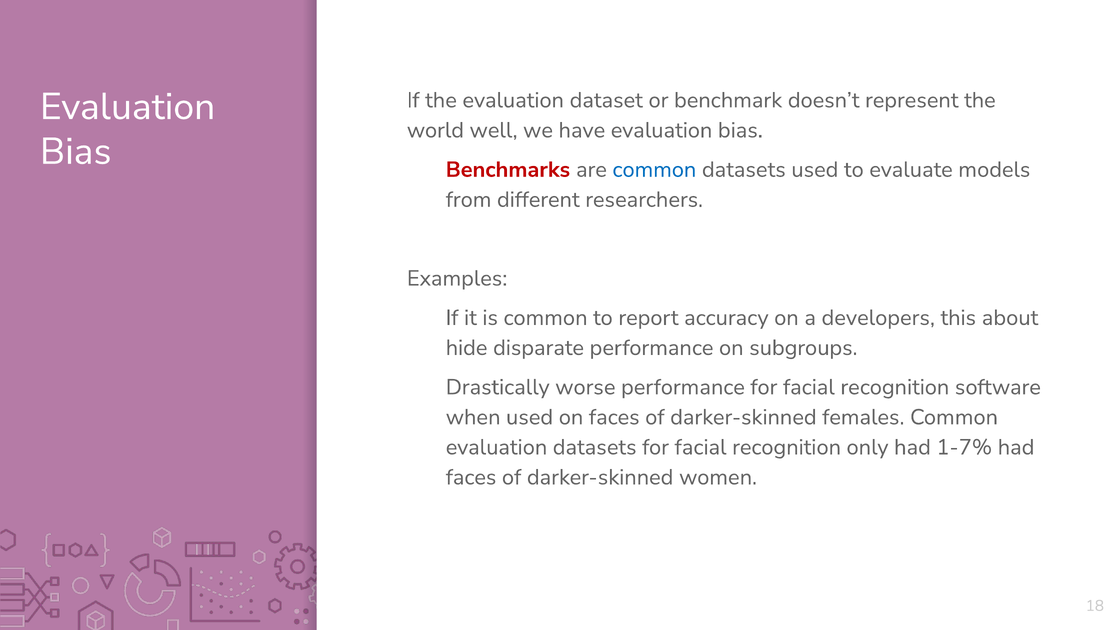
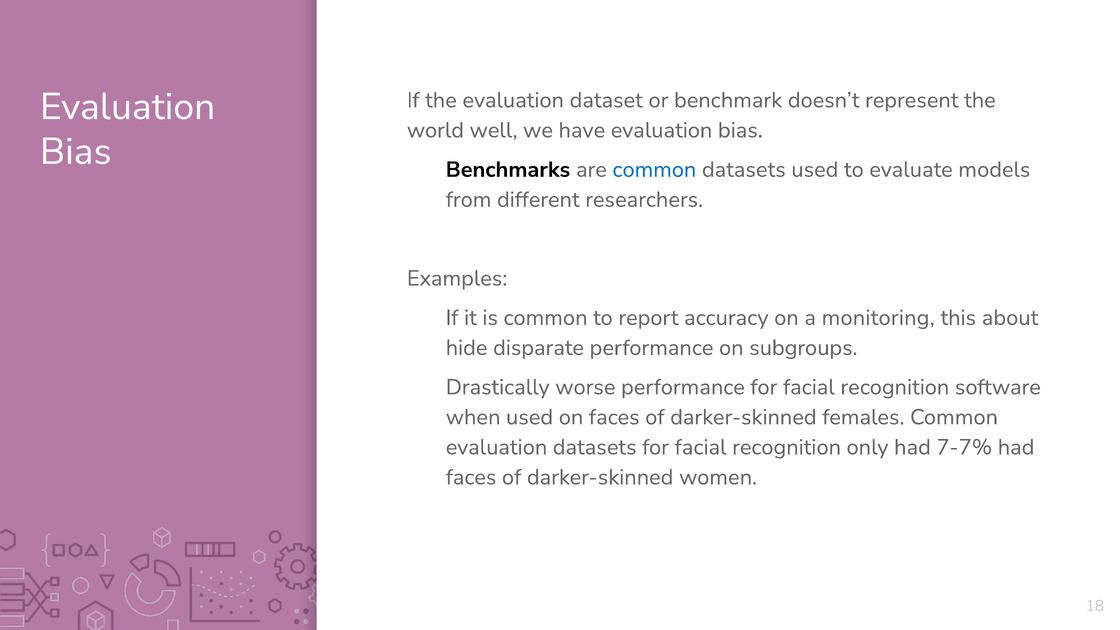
Benchmarks colour: red -> black (508, 170)
developers: developers -> monitoring (878, 318)
1-7%: 1-7% -> 7-7% (964, 447)
